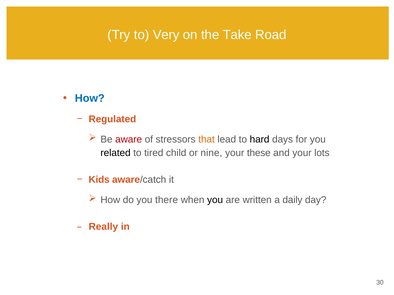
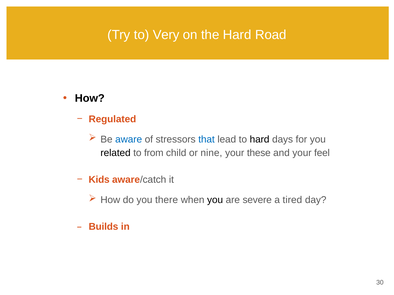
the Take: Take -> Hard (237, 35)
How colour: blue -> black (90, 99)
aware colour: red -> blue (129, 140)
that colour: orange -> blue (207, 140)
tired: tired -> from (154, 153)
lots: lots -> feel (322, 153)
written: written -> severe (257, 200)
daily: daily -> tired (292, 200)
Really: Really -> Builds (103, 227)
